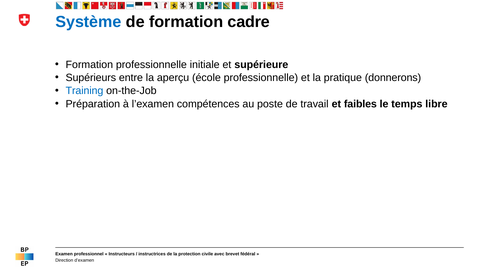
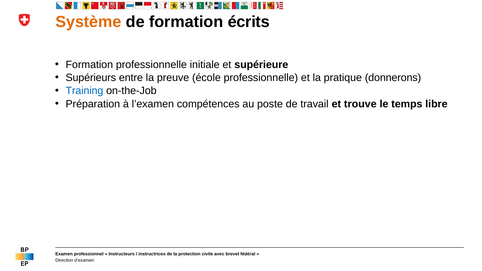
Système colour: blue -> orange (88, 22)
cadre: cadre -> écrits (249, 22)
aperçu: aperçu -> preuve (173, 78)
faibles: faibles -> trouve (360, 104)
